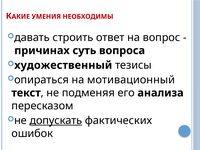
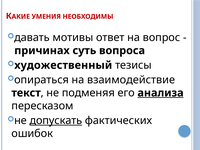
строить: строить -> мотивы (73, 38)
мотивационный: мотивационный -> взаимодействие (131, 80)
анализа underline: none -> present (161, 93)
